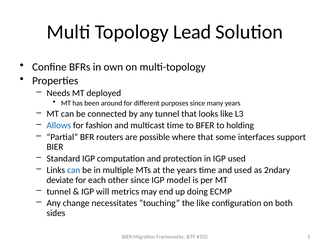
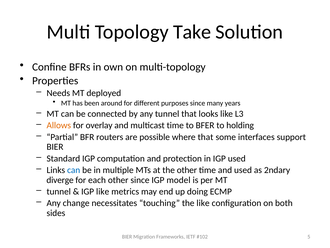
Lead: Lead -> Take (192, 32)
Allows colour: blue -> orange (59, 125)
fashion: fashion -> overlay (99, 125)
the years: years -> other (187, 170)
deviate: deviate -> diverge (60, 180)
IGP will: will -> like (103, 191)
